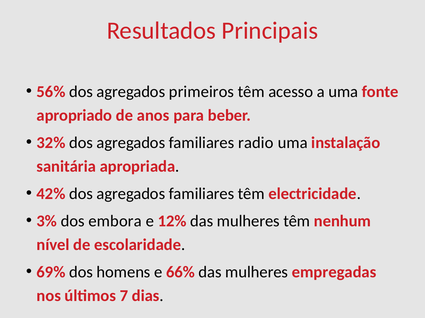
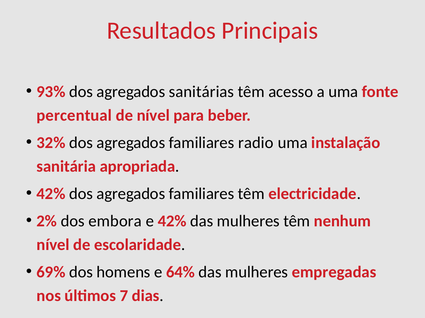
56%: 56% -> 93% (51, 92)
primeiros: primeiros -> sanitárias (201, 92)
apropriado: apropriado -> percentual (74, 116)
de anos: anos -> nível (153, 116)
3%: 3% -> 2% (47, 221)
e 12%: 12% -> 42% (172, 221)
66%: 66% -> 64% (181, 273)
